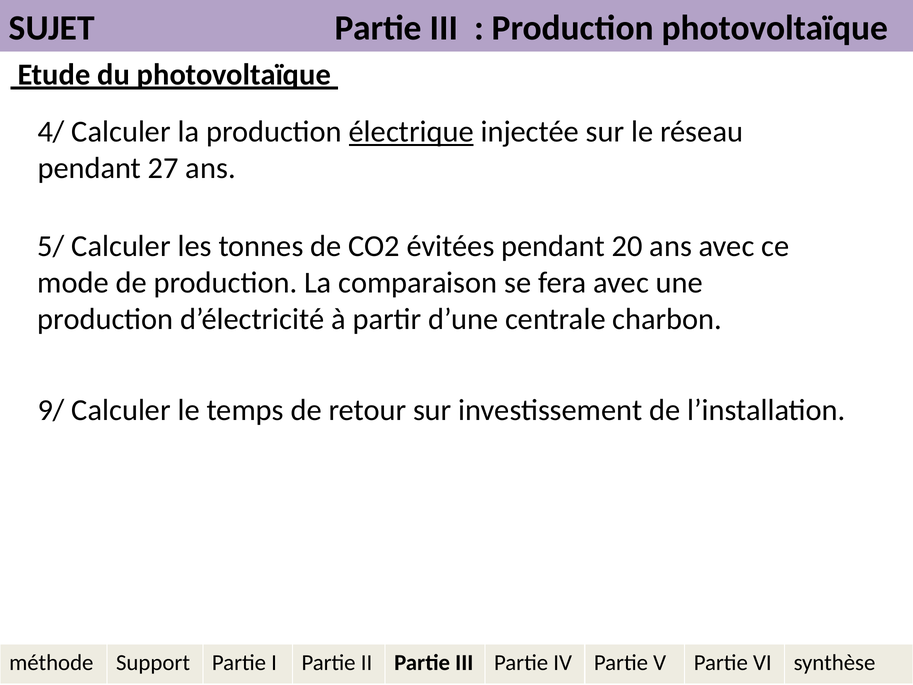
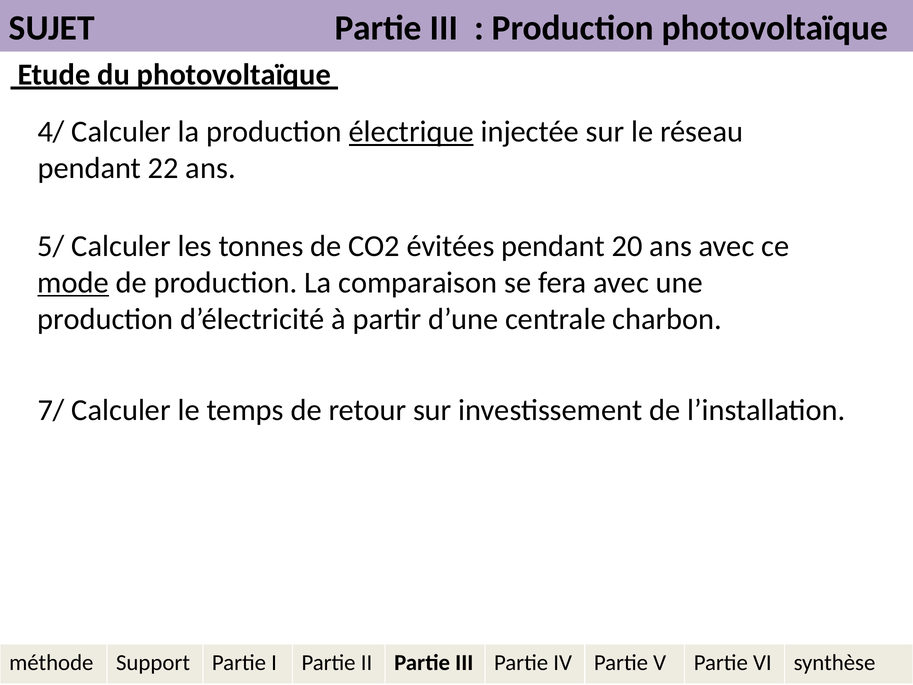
27: 27 -> 22 (163, 168)
mode underline: none -> present (73, 283)
9/: 9/ -> 7/ (51, 410)
